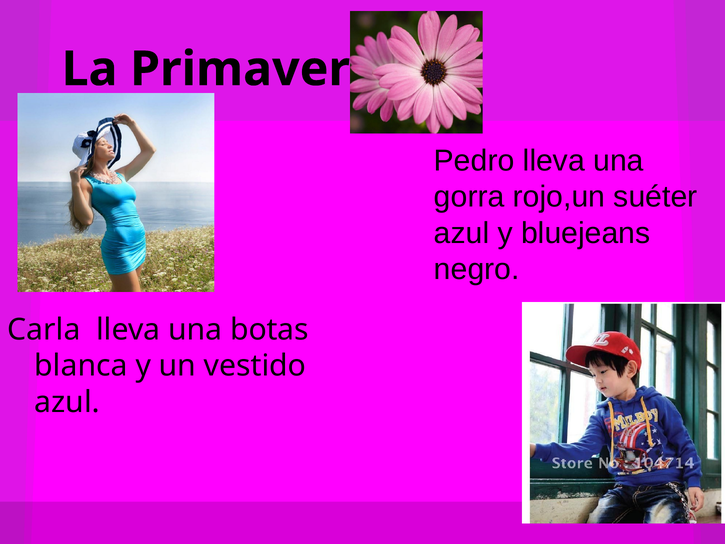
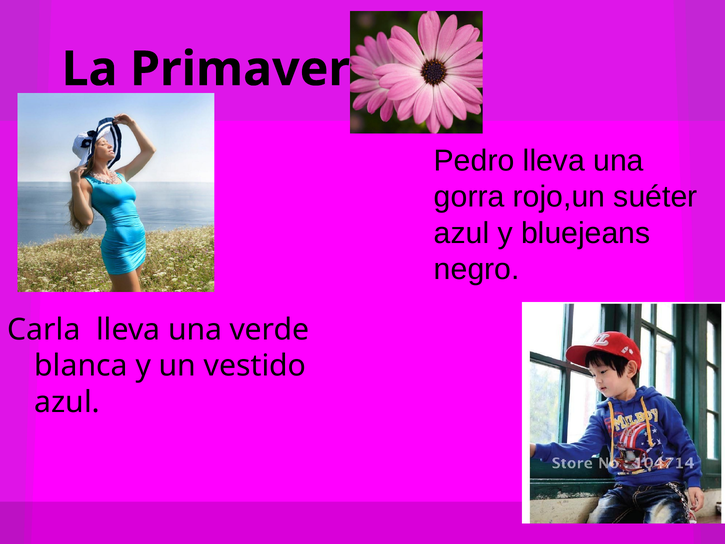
botas: botas -> verde (269, 329)
